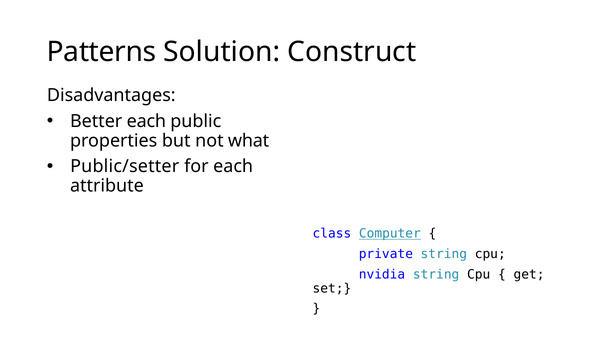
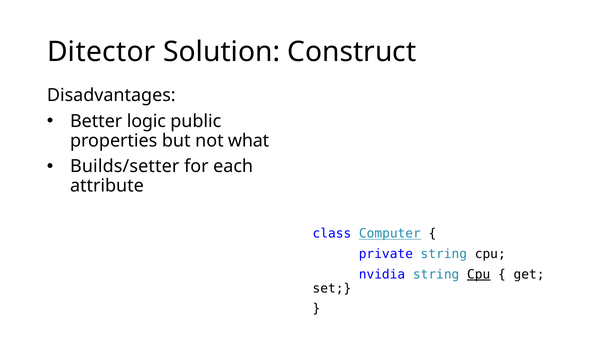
Patterns: Patterns -> Ditector (101, 52)
Better each: each -> logic (146, 121)
Public/setter: Public/setter -> Builds/setter (125, 166)
Cpu underline: none -> present (479, 274)
